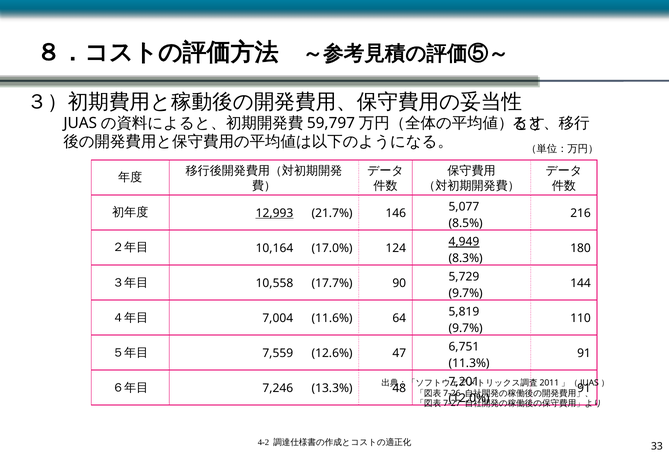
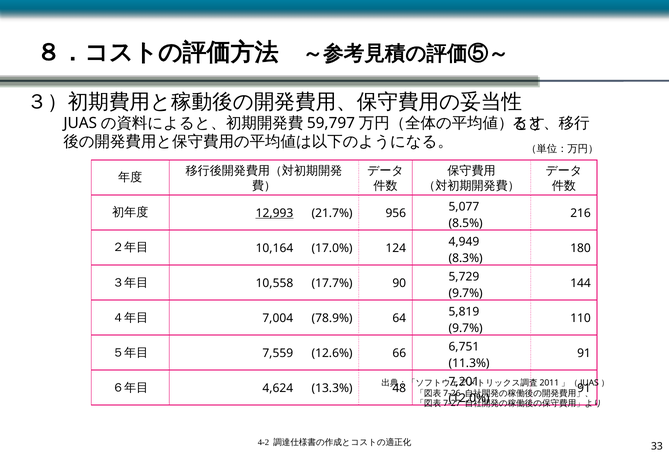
146: 146 -> 956 (396, 213)
4,949 underline: present -> none (464, 242)
11.6%: 11.6% -> 78.9% (332, 318)
47: 47 -> 66 (399, 353)
7,246: 7,246 -> 4,624 (278, 388)
